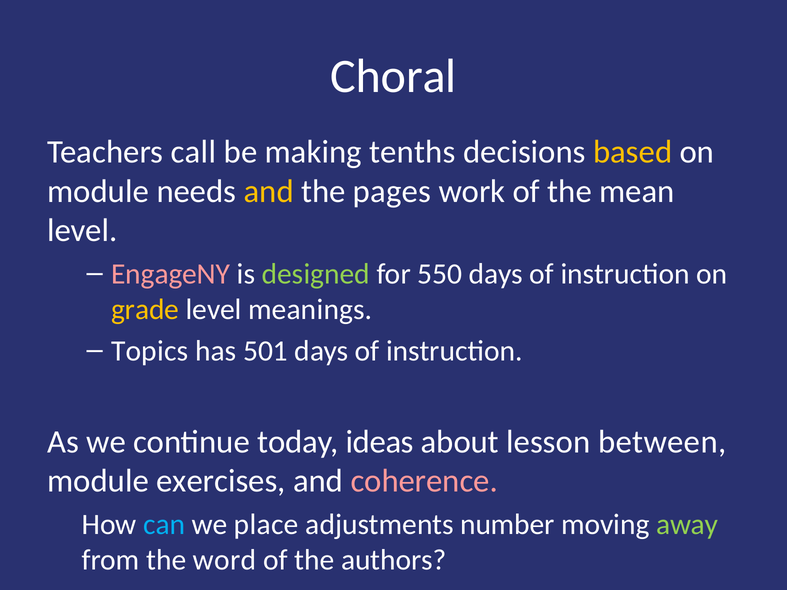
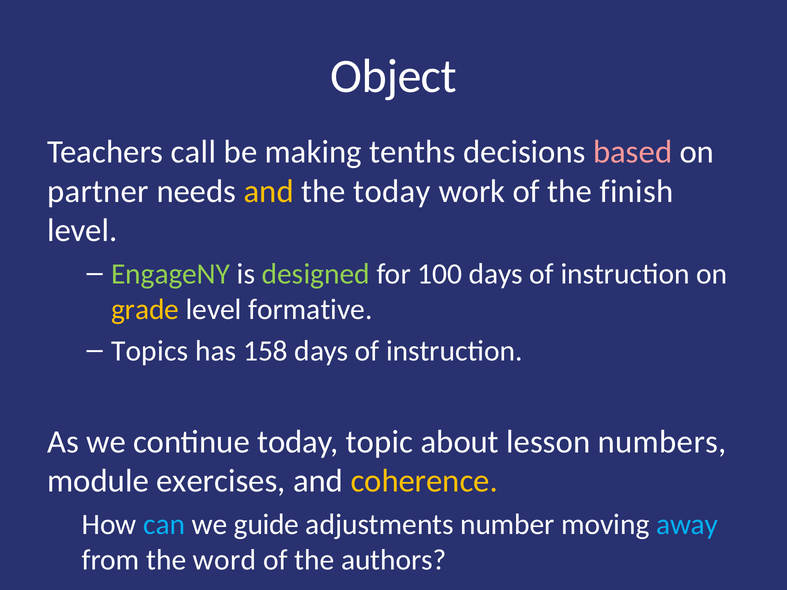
Choral: Choral -> Object (394, 76)
based colour: yellow -> pink (633, 152)
module: module -> partner (98, 191)
the pages: pages -> today (392, 191)
mean: mean -> finish (637, 191)
EngageNY colour: pink -> light green (171, 274)
550: 550 -> 100 (440, 274)
meanings: meanings -> formative (310, 309)
501: 501 -> 158 (265, 351)
ideas: ideas -> topic (379, 442)
between: between -> numbers (662, 442)
coherence colour: pink -> yellow (424, 481)
place: place -> guide (267, 525)
away colour: light green -> light blue (687, 525)
